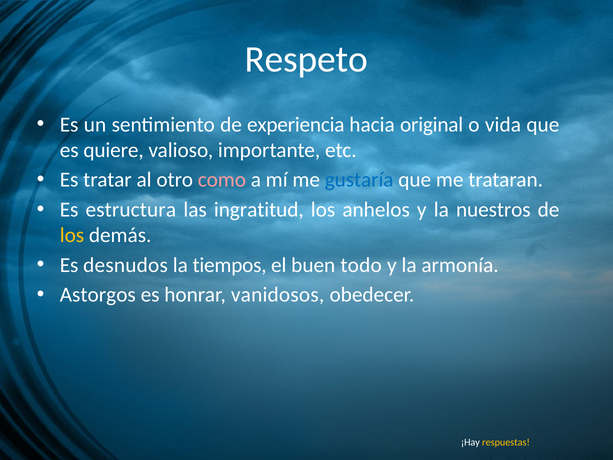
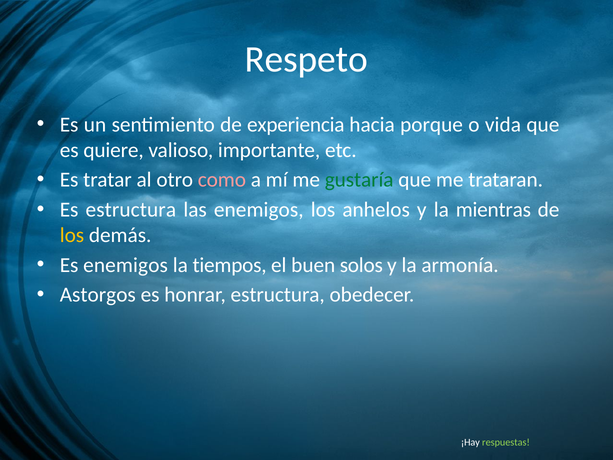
original: original -> porque (432, 125)
gustaría colour: blue -> green (359, 180)
las ingratitud: ingratitud -> enemigos (259, 210)
nuestros: nuestros -> mientras (493, 210)
Es desnudos: desnudos -> enemigos (126, 265)
todo: todo -> solos (361, 265)
honrar vanidosos: vanidosos -> estructura (278, 295)
respuestas colour: yellow -> light green (506, 442)
